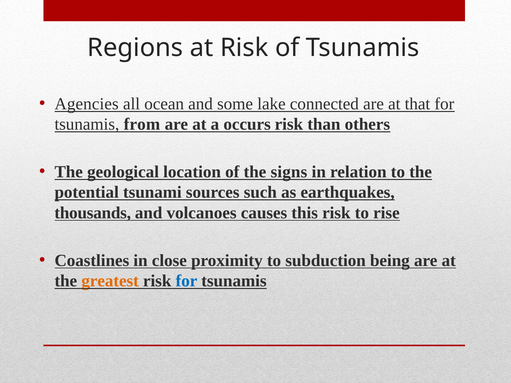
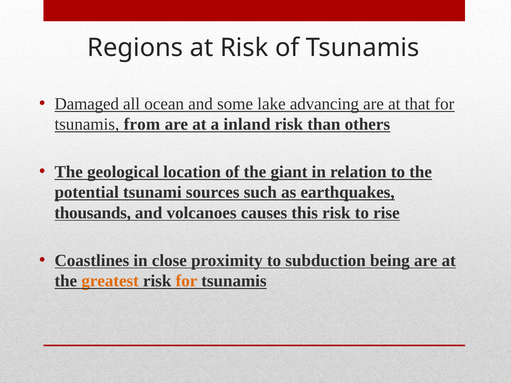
Agencies: Agencies -> Damaged (87, 104)
connected: connected -> advancing (324, 104)
occurs: occurs -> inland (247, 124)
signs: signs -> giant (289, 172)
for colour: blue -> orange (186, 281)
